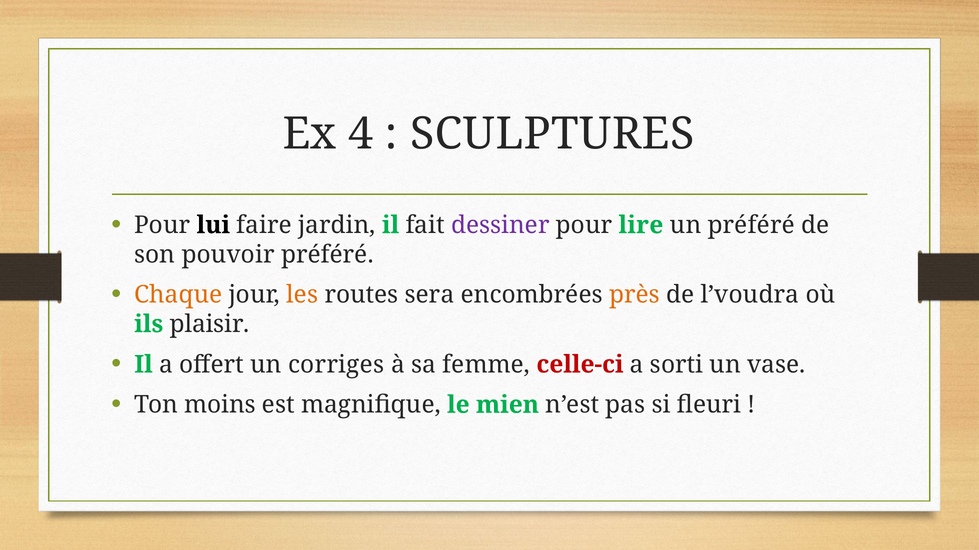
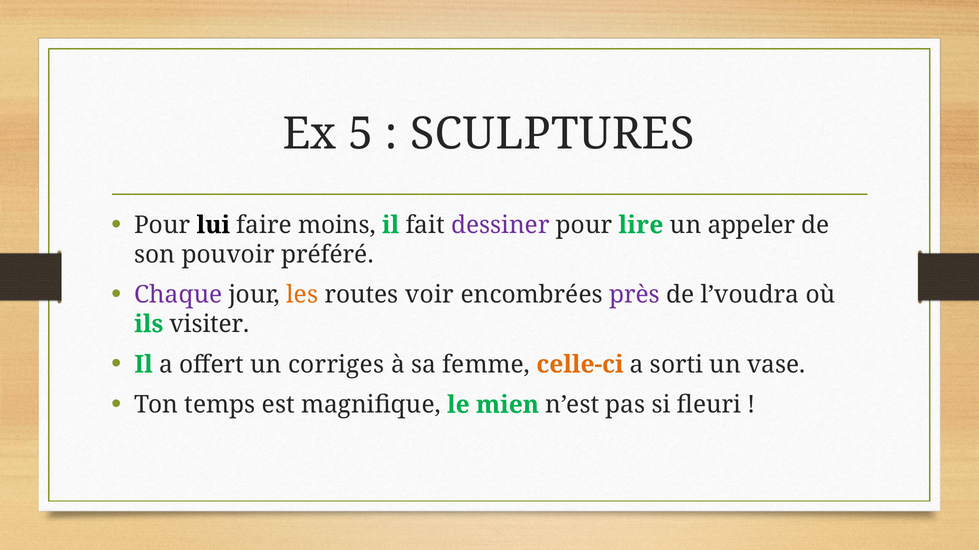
4: 4 -> 5 (361, 134)
jardin: jardin -> moins (337, 225)
un préféré: préféré -> appeler (751, 225)
Chaque colour: orange -> purple (178, 295)
sera: sera -> voir (429, 295)
près colour: orange -> purple (634, 295)
plaisir: plaisir -> visiter (210, 325)
celle-ci colour: red -> orange (580, 365)
moins: moins -> temps (220, 405)
